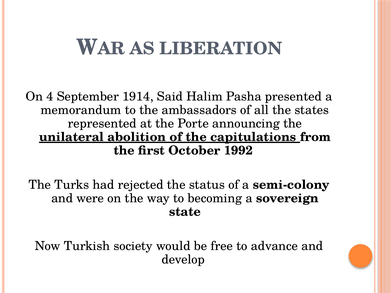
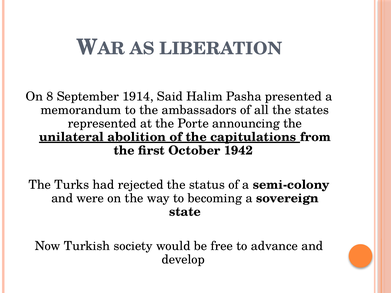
4: 4 -> 8 (50, 97)
1992: 1992 -> 1942 (238, 151)
